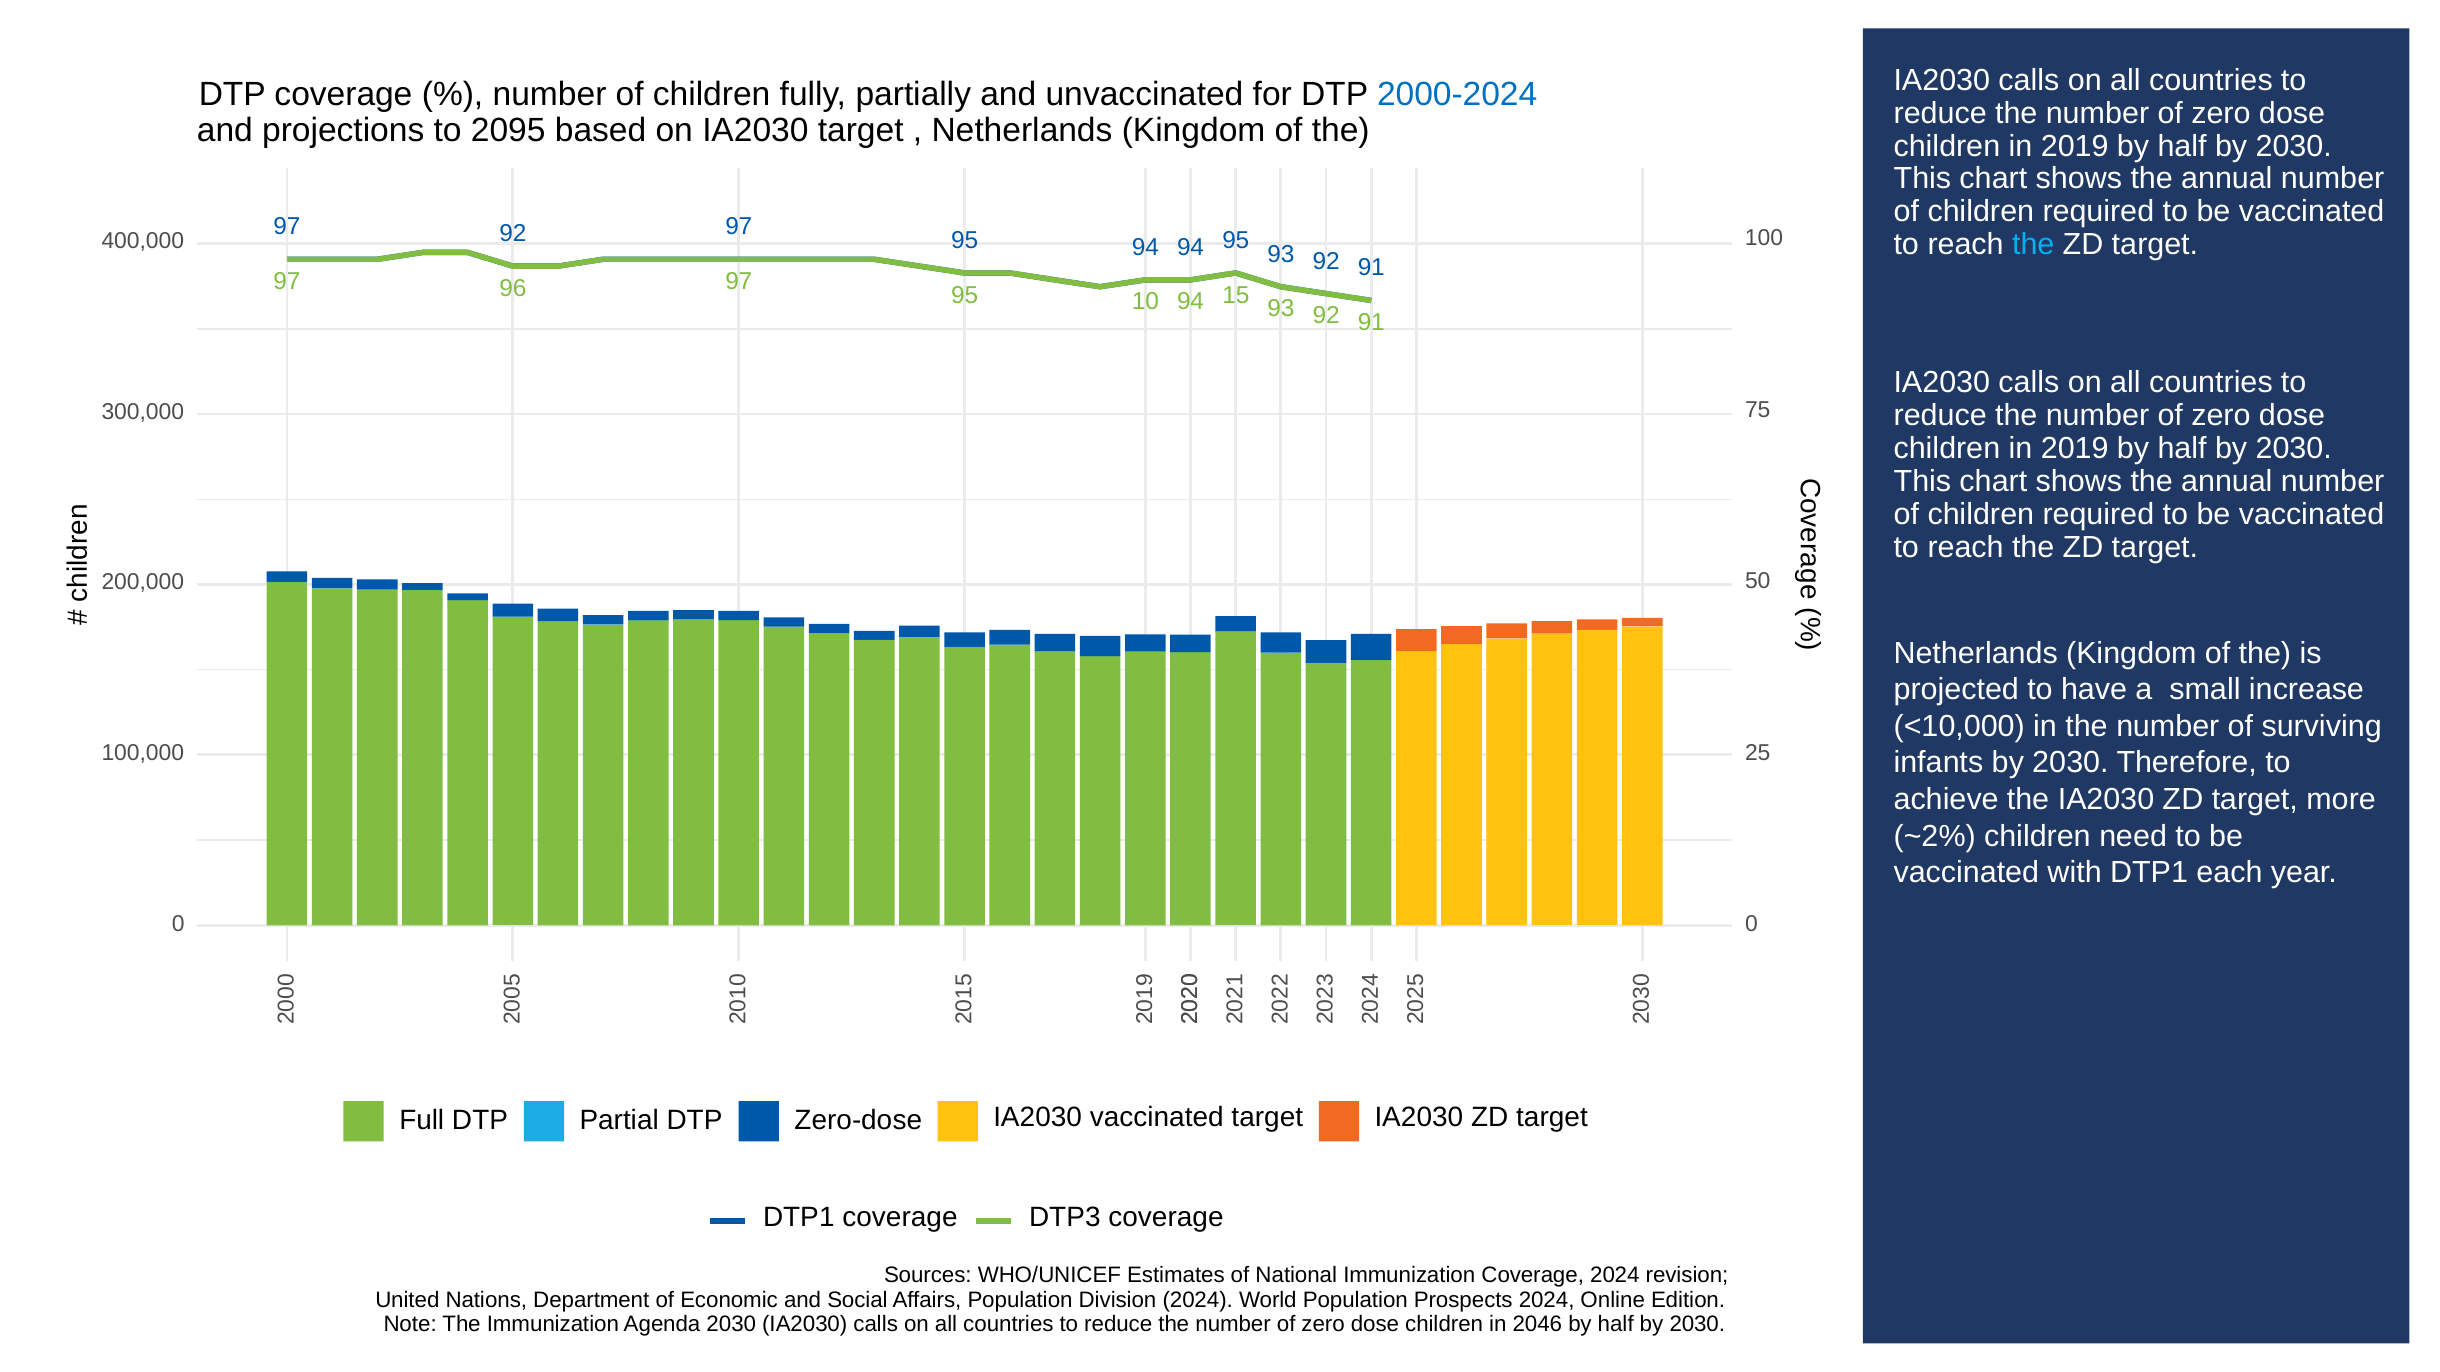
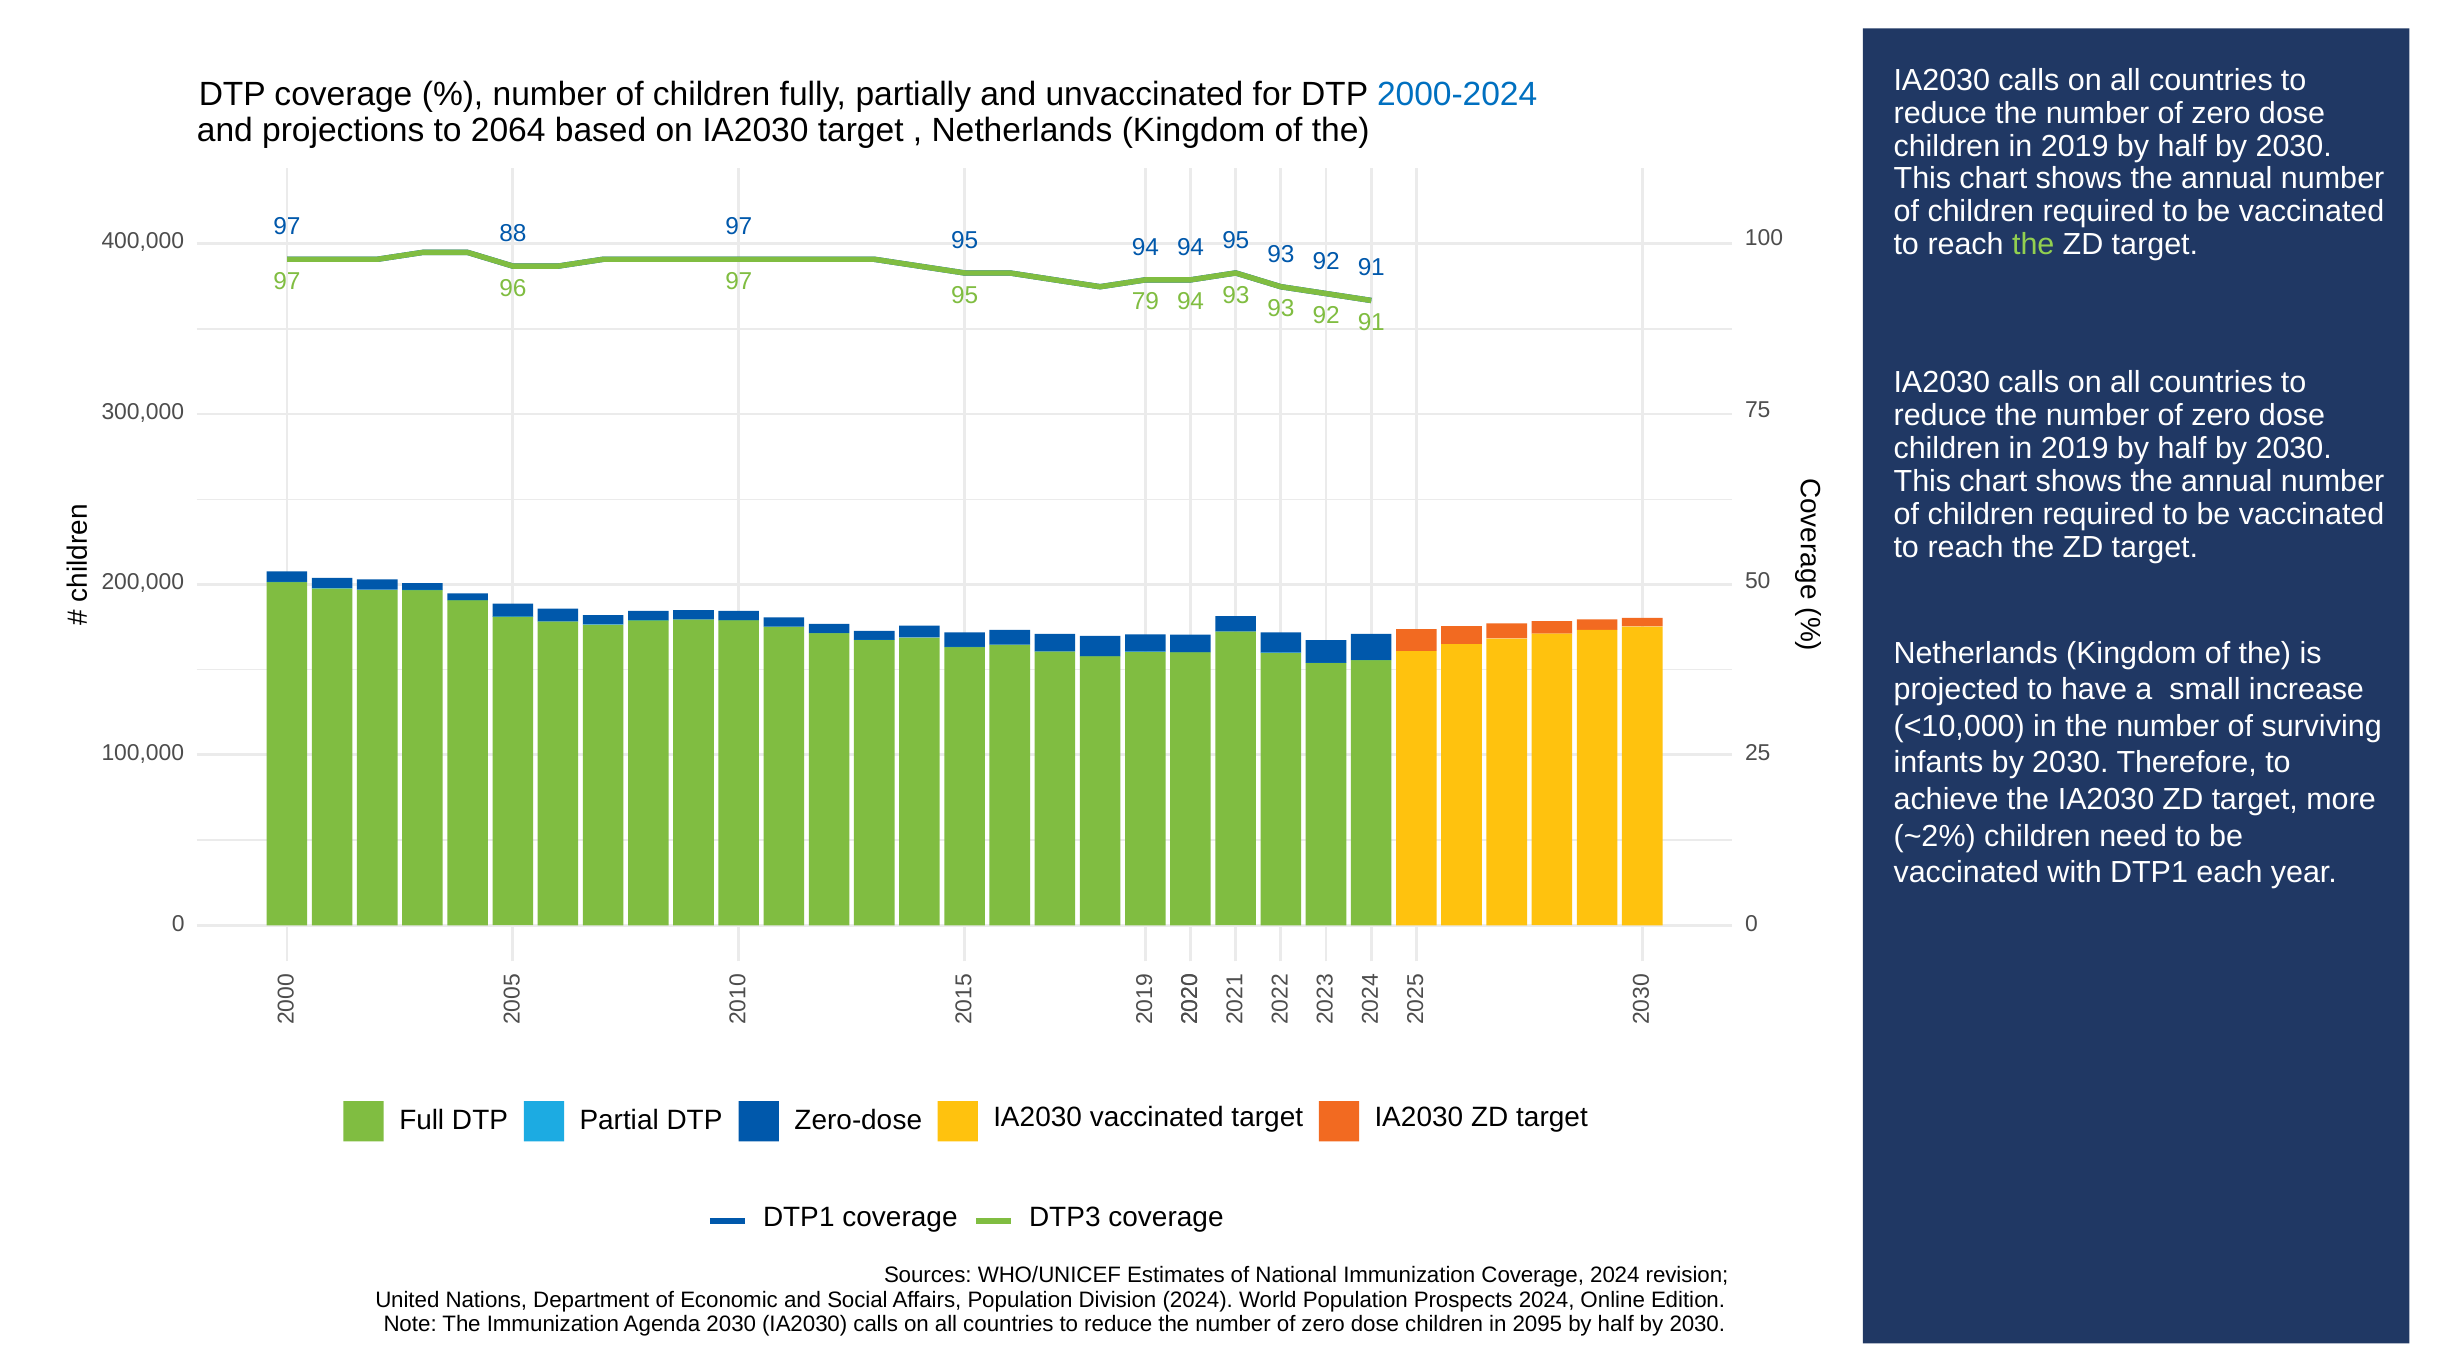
2095: 2095 -> 2064 (508, 131)
97 92: 92 -> 88 (513, 234)
the colour: light blue -> light green (2033, 245)
10: 10 -> 79 (1145, 302)
94 15: 15 -> 93 (1236, 295)
2046: 2046 -> 2095 (1537, 1324)
